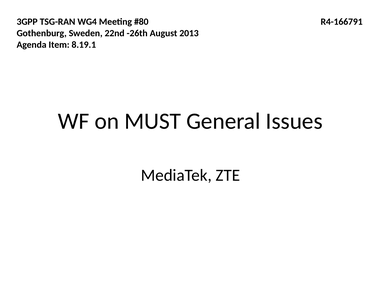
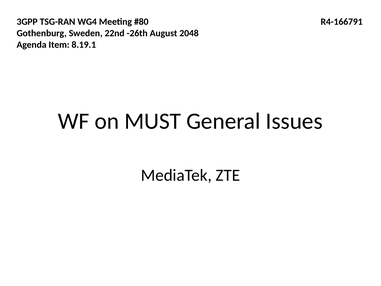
2013: 2013 -> 2048 (189, 33)
